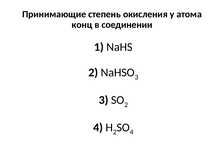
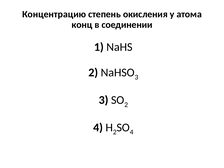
Принимающие: Принимающие -> Концентрацию (54, 14)
